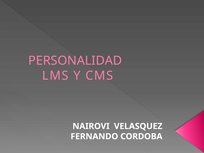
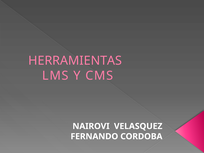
PERSONALIDAD: PERSONALIDAD -> HERRAMIENTAS (75, 61)
